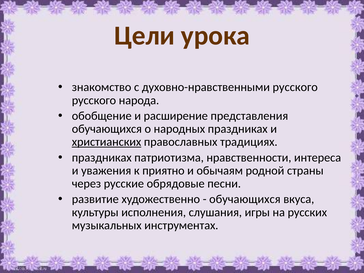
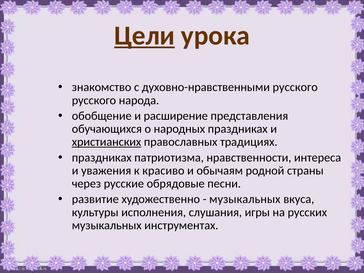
Цели underline: none -> present (145, 36)
приятно: приятно -> красиво (163, 171)
обучающихся: обучающихся -> музыкальных (245, 199)
